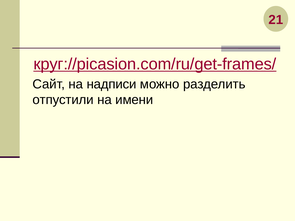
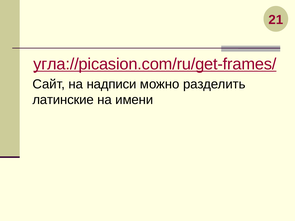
круг://picasion.com/ru/get-frames/: круг://picasion.com/ru/get-frames/ -> угла://picasion.com/ru/get-frames/ (155, 64)
отпустили: отпустили -> латинские (63, 100)
